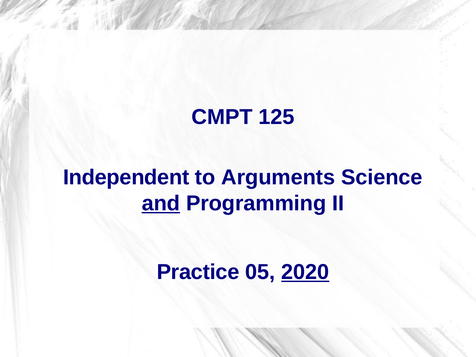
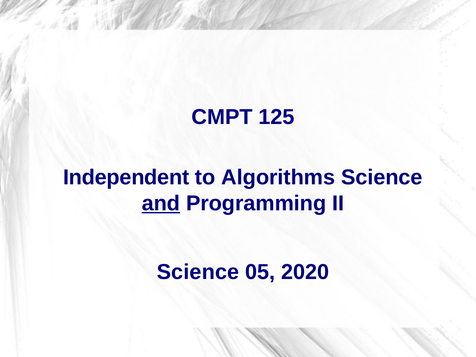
Arguments: Arguments -> Algorithms (278, 177)
Practice: Practice -> Science (198, 272)
2020 underline: present -> none (305, 272)
